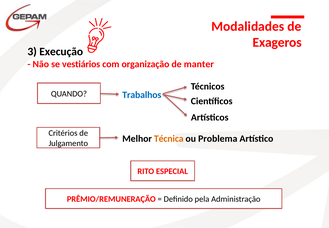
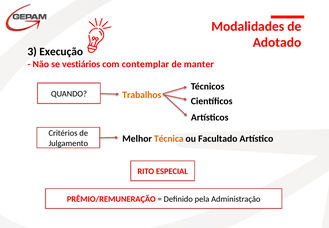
Exageros: Exageros -> Adotado (277, 42)
organização: organização -> contemplar (145, 64)
Trabalhos colour: blue -> orange (142, 95)
Problema: Problema -> Facultado (218, 138)
